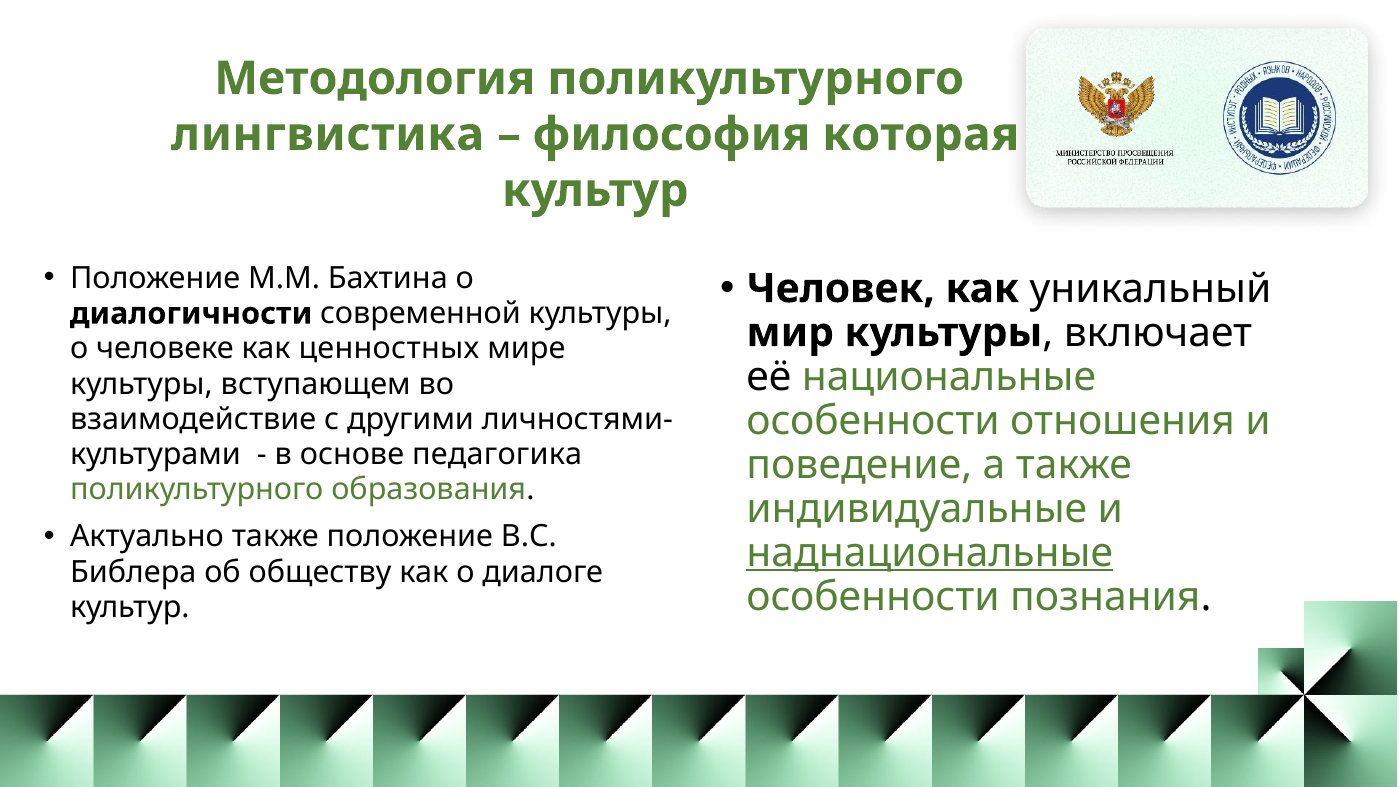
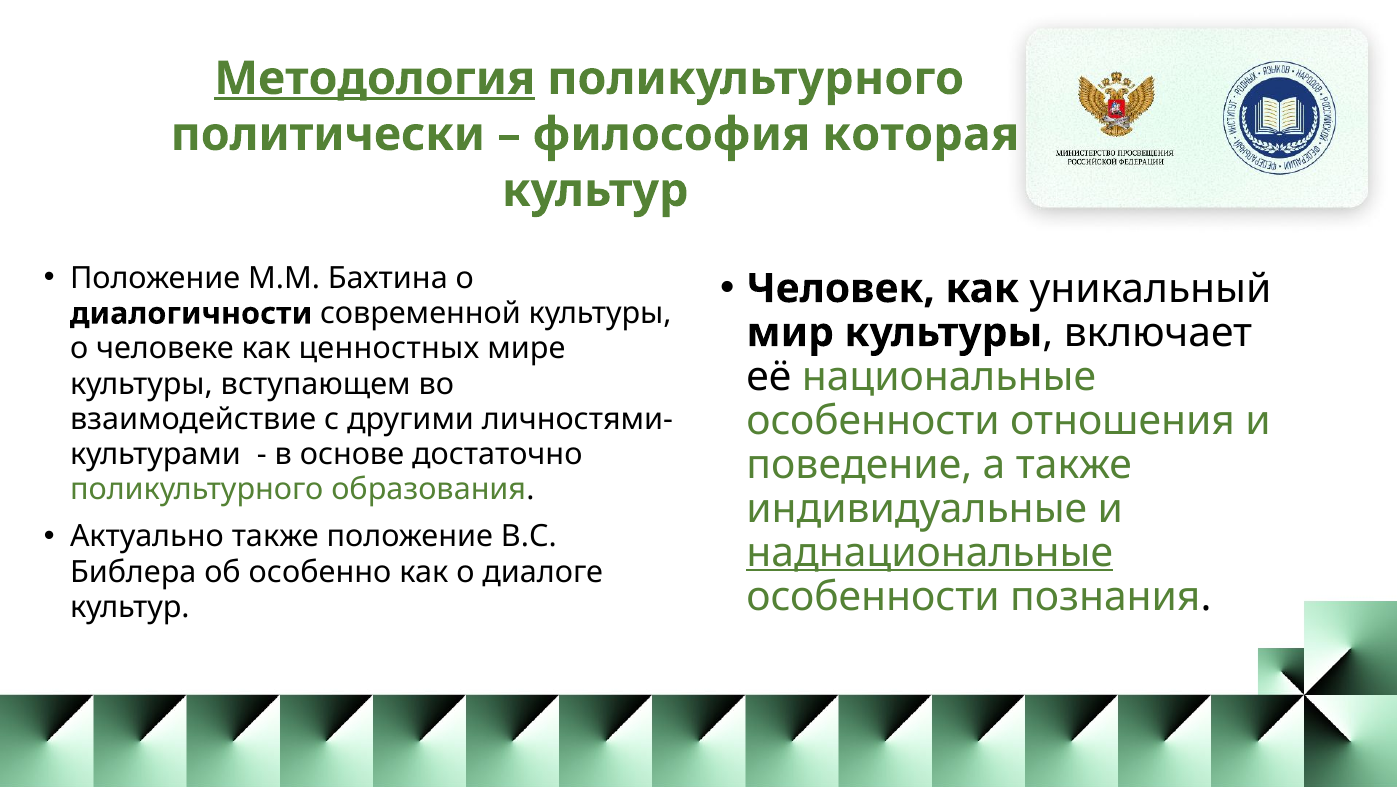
Методология underline: none -> present (375, 79)
лингвистика: лингвистика -> политически (328, 135)
педагогика: педагогика -> достаточно (497, 455)
обществу: обществу -> особенно (320, 572)
